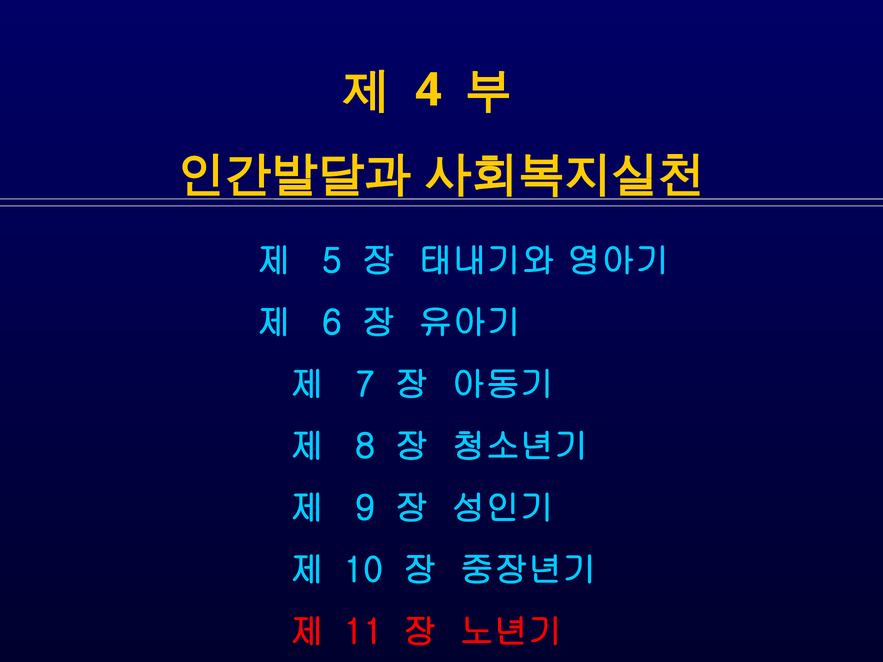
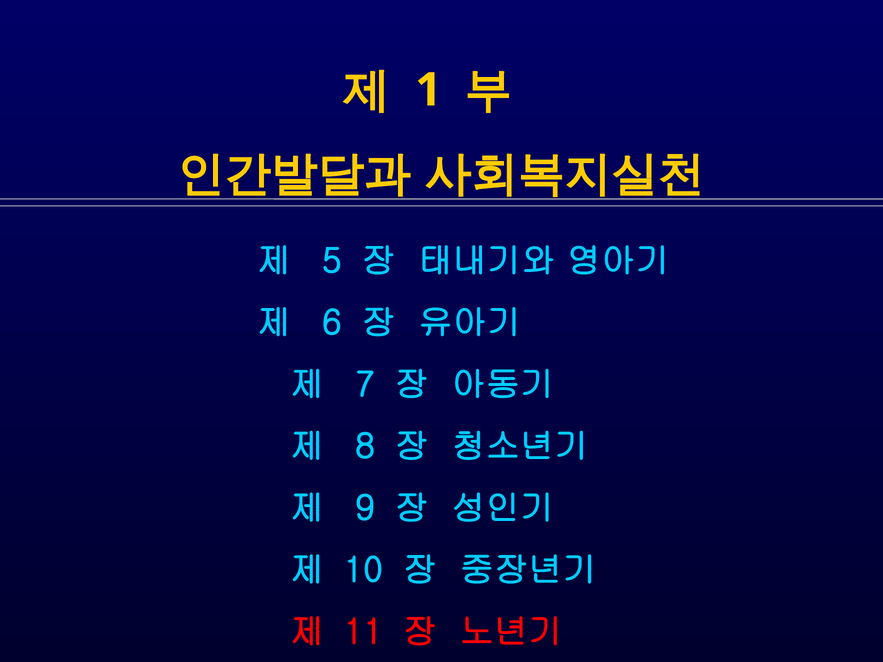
4: 4 -> 1 (428, 90)
